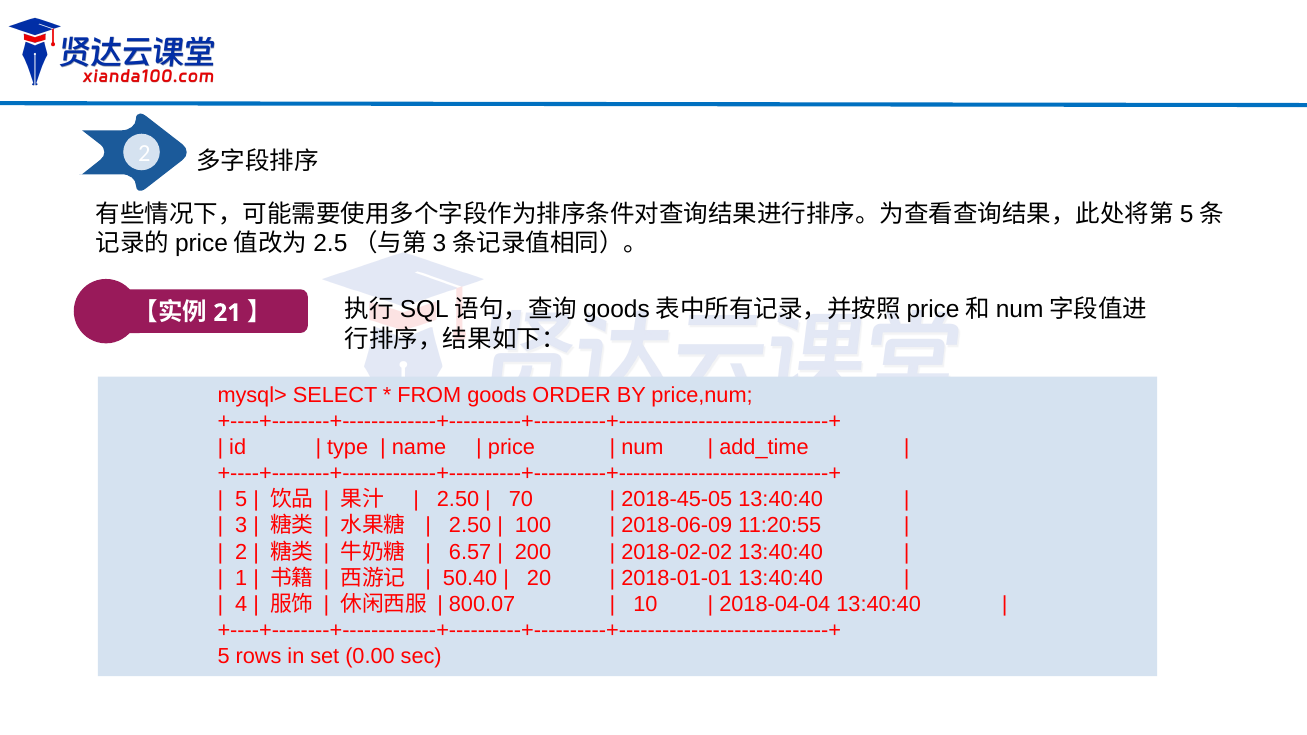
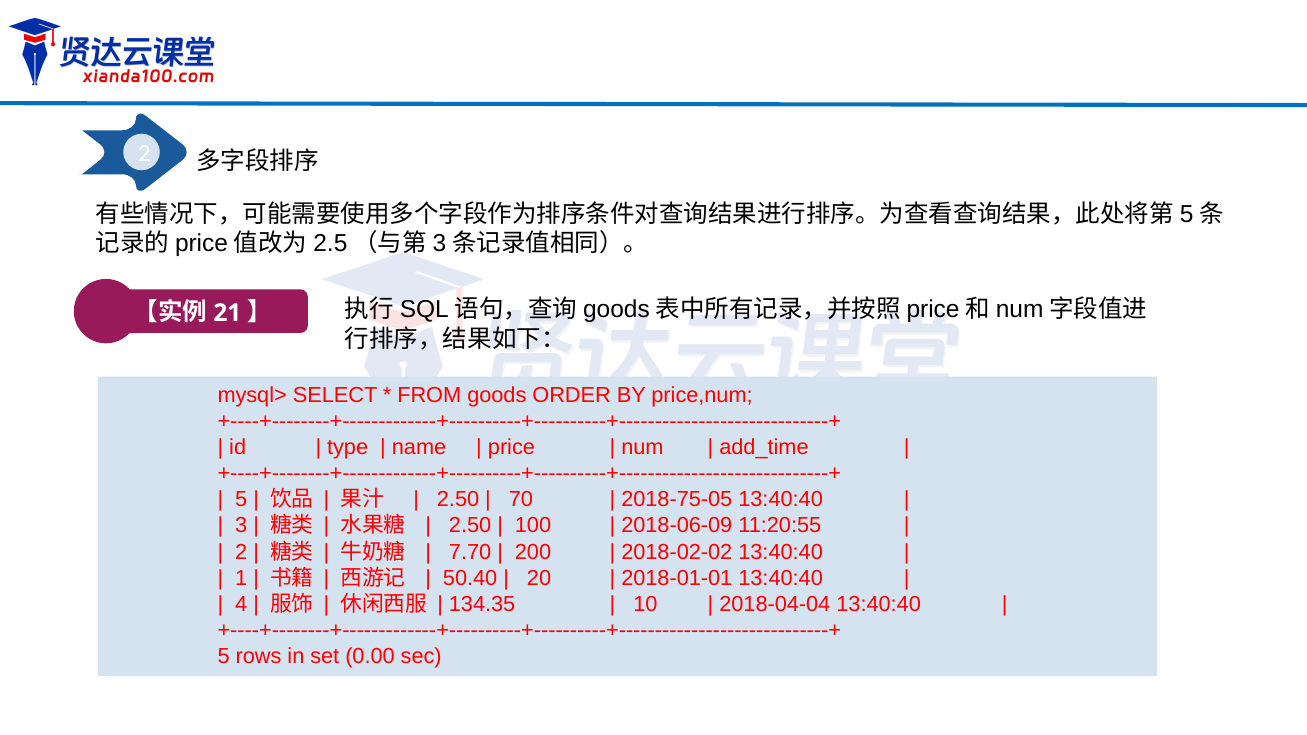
2018-45-05: 2018-45-05 -> 2018-75-05 (677, 500)
6.57: 6.57 -> 7.70 (470, 552)
800.07: 800.07 -> 134.35 (482, 604)
